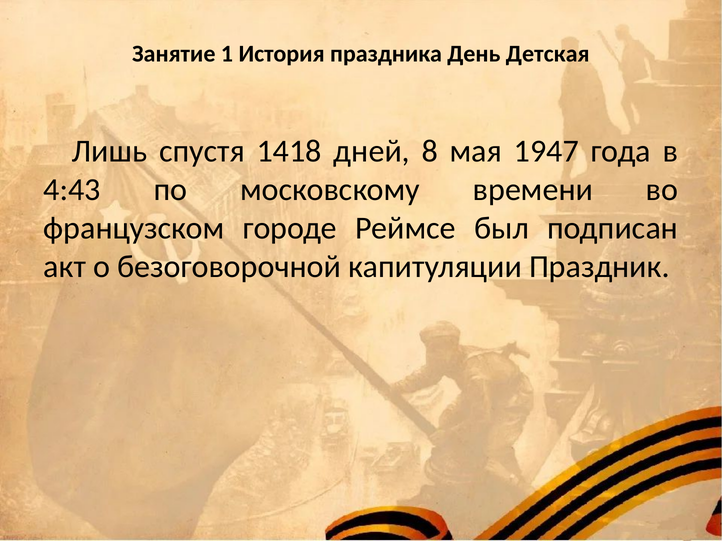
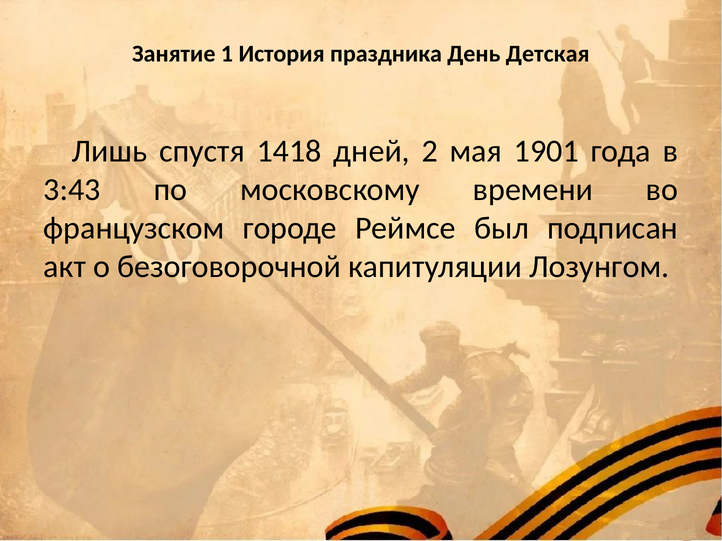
8: 8 -> 2 (430, 151)
1947: 1947 -> 1901 (546, 151)
4:43: 4:43 -> 3:43 (72, 190)
Праздник: Праздник -> Лозунгом (599, 267)
